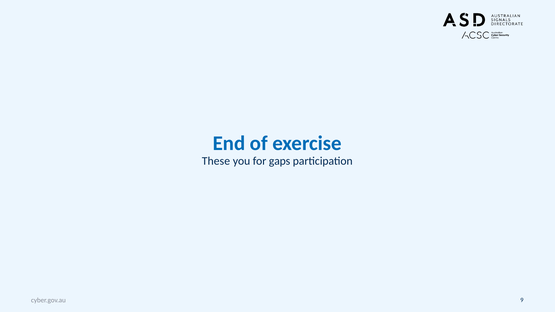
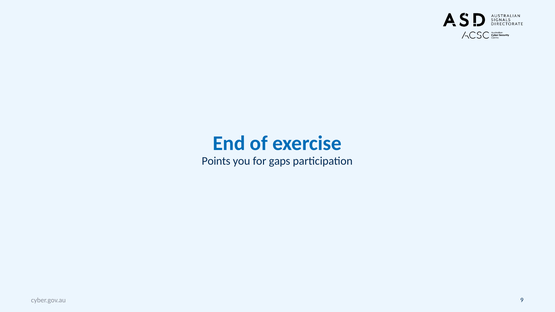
These: These -> Points (216, 161)
